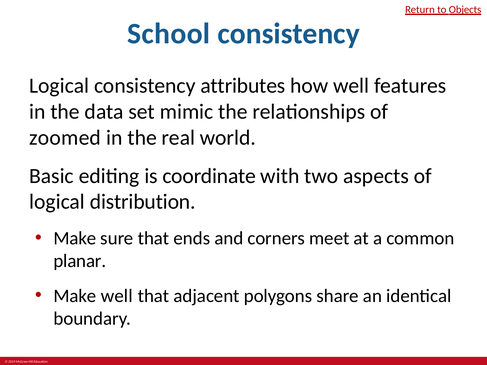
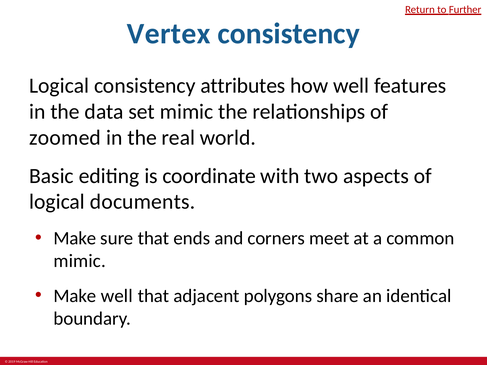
Objects: Objects -> Further (465, 10)
School: School -> Vertex (169, 34)
distribution: distribution -> documents (143, 202)
planar: planar -> mimic (80, 261)
